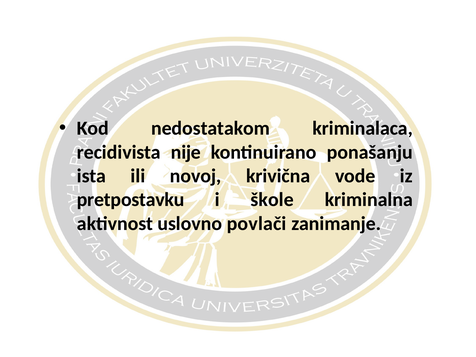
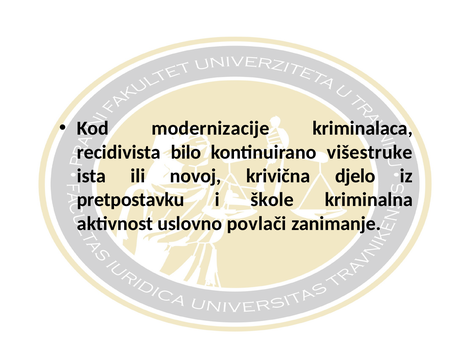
nedostatakom: nedostatakom -> modernizacije (210, 128)
nije: nije -> bilo (186, 152)
ponašanju: ponašanju -> višestruke (370, 152)
vode: vode -> djelo (355, 176)
